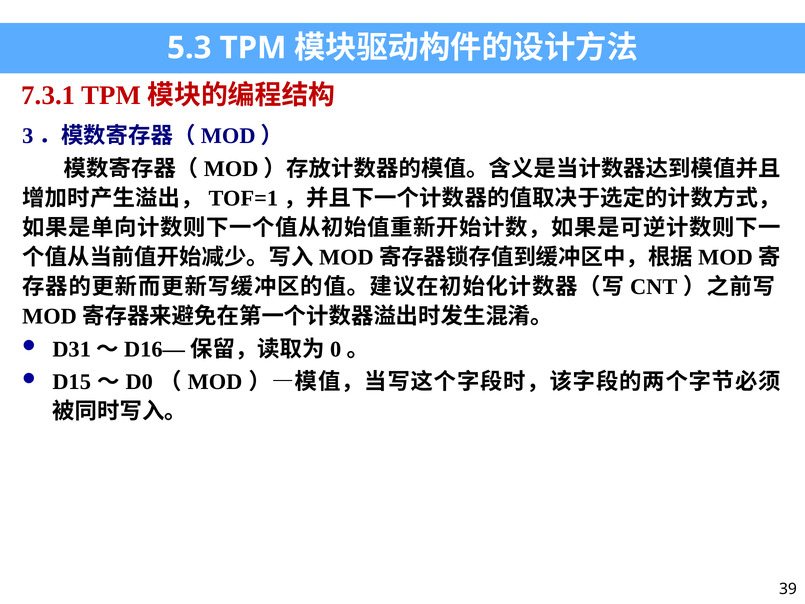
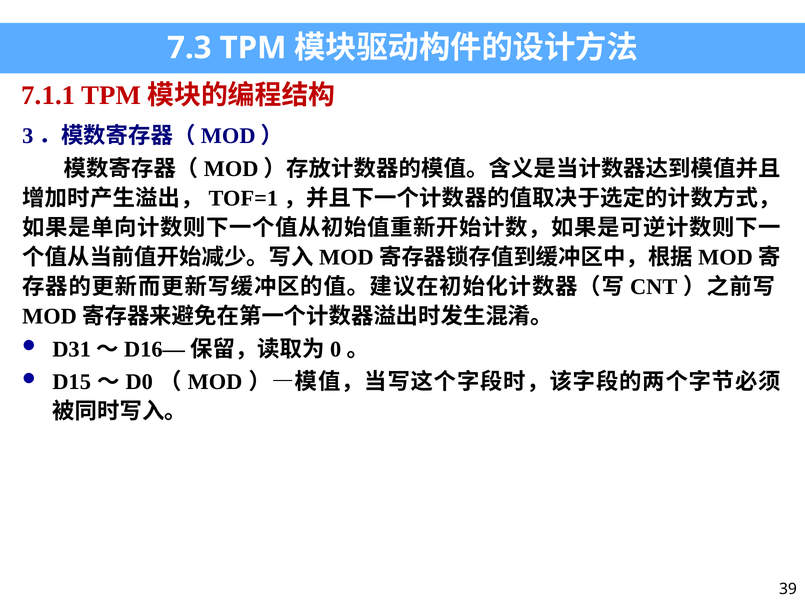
5.3: 5.3 -> 7.3 (189, 48)
7.3.1: 7.3.1 -> 7.1.1 (48, 95)
